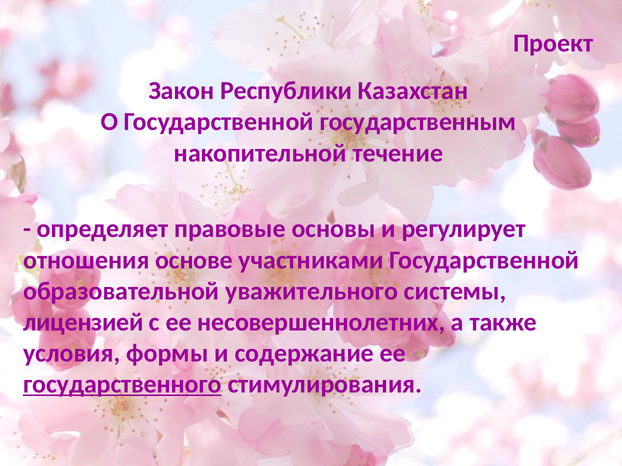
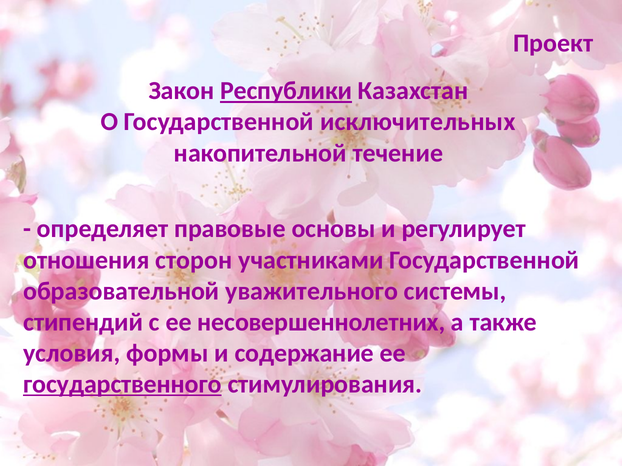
Республики underline: none -> present (286, 91)
государственным: государственным -> исключительных (418, 122)
основе: основе -> сторон (194, 260)
лицензией: лицензией -> стипендий (83, 322)
